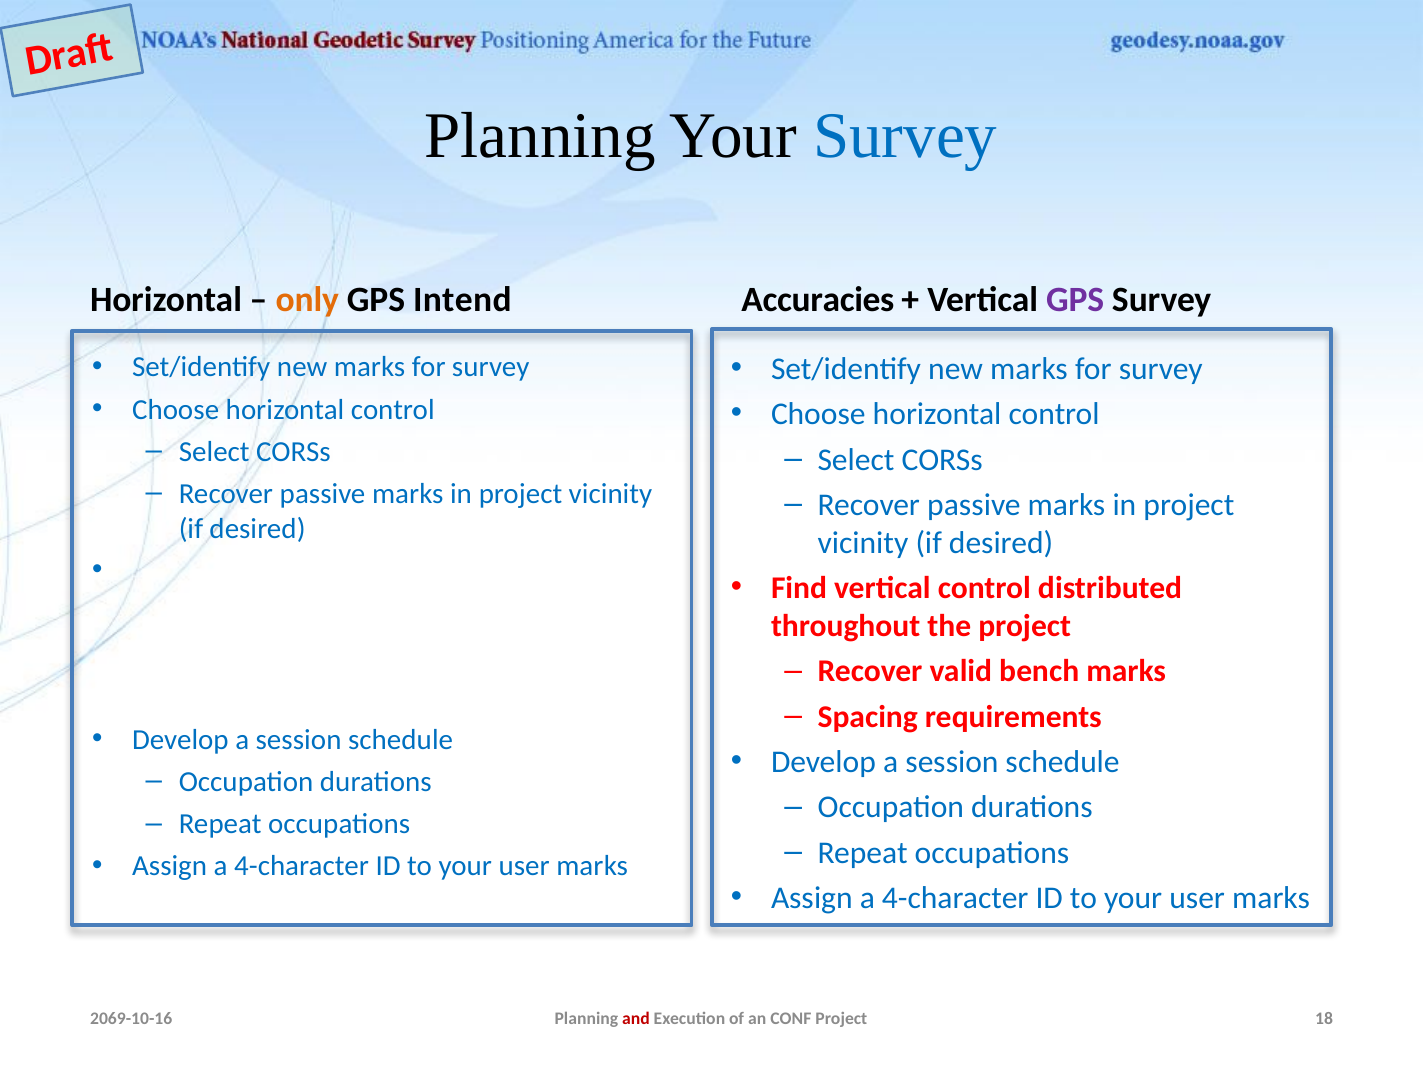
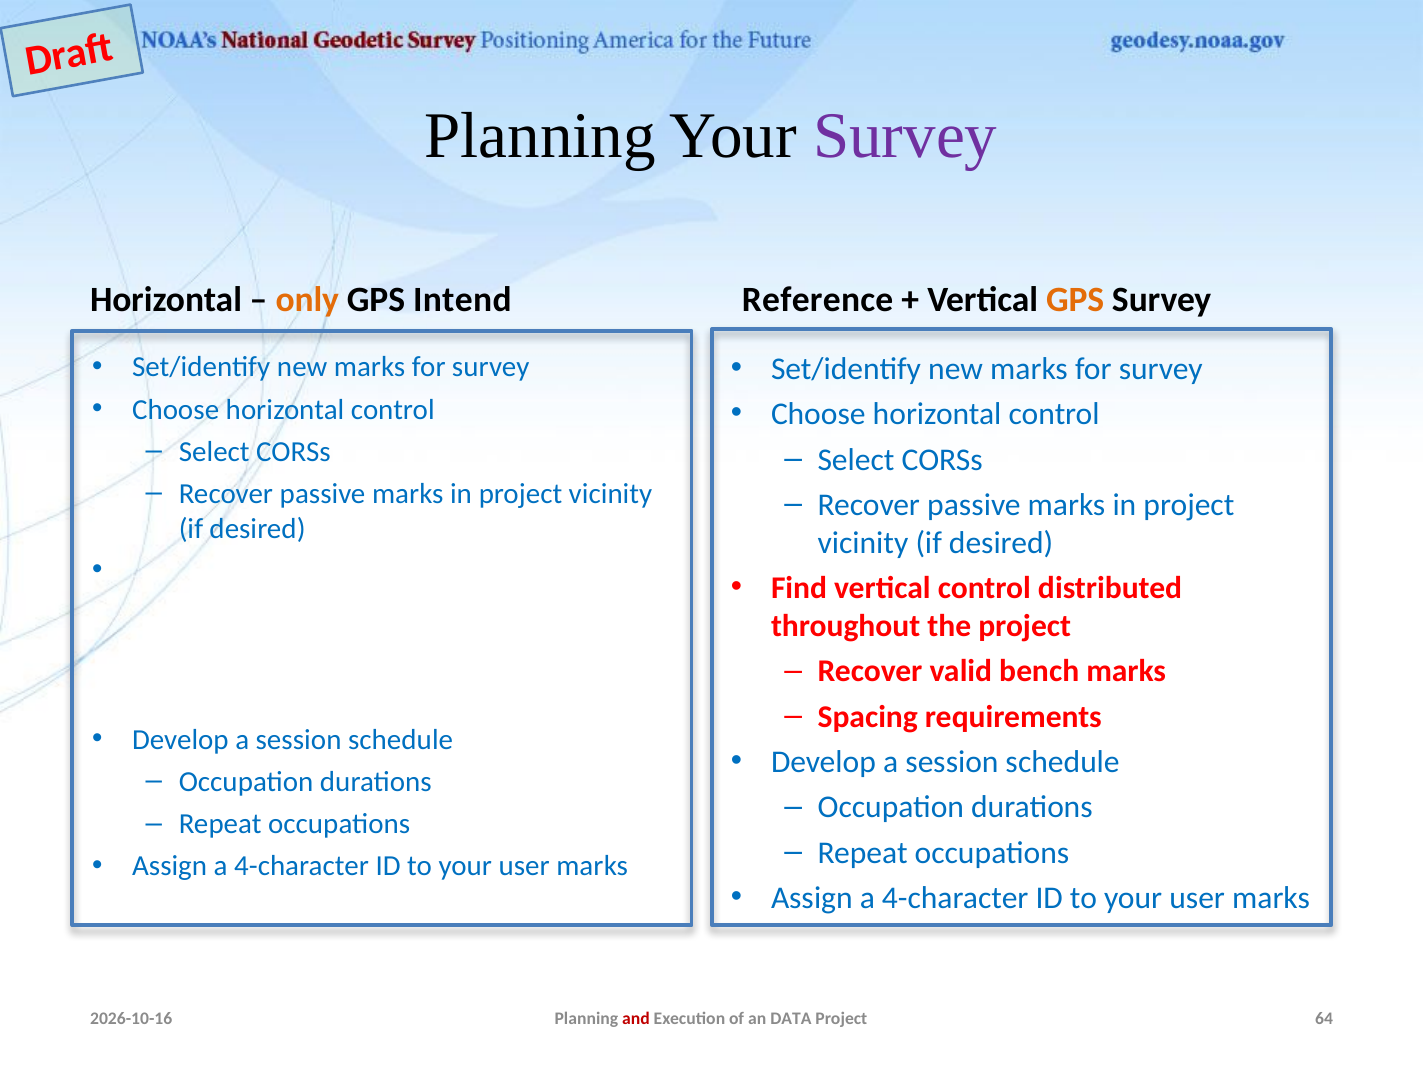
Survey colour: blue -> purple (905, 136)
Accuracies: Accuracies -> Reference (818, 300)
GPS colour: purple -> orange (1075, 300)
2069-10-16: 2069-10-16 -> 2026-10-16 (131, 1019)
CONF: CONF -> DATA (791, 1019)
18: 18 -> 64 (1324, 1019)
